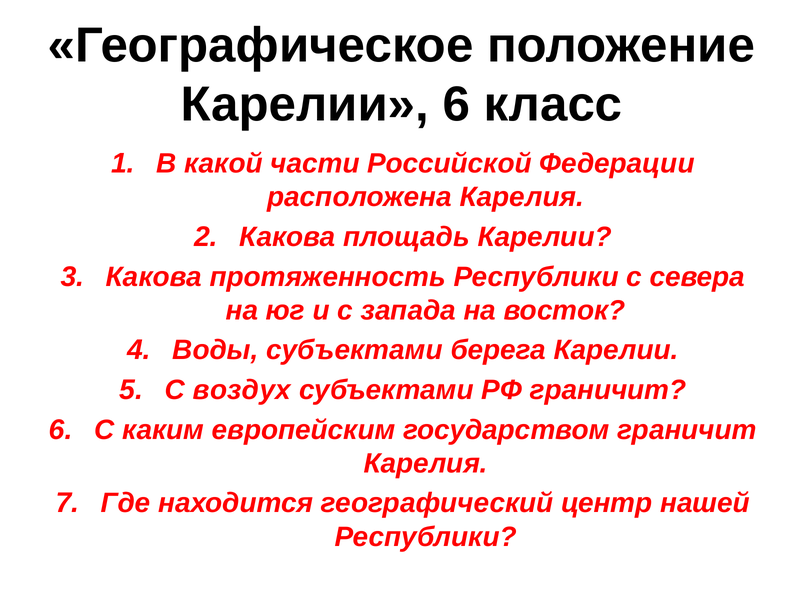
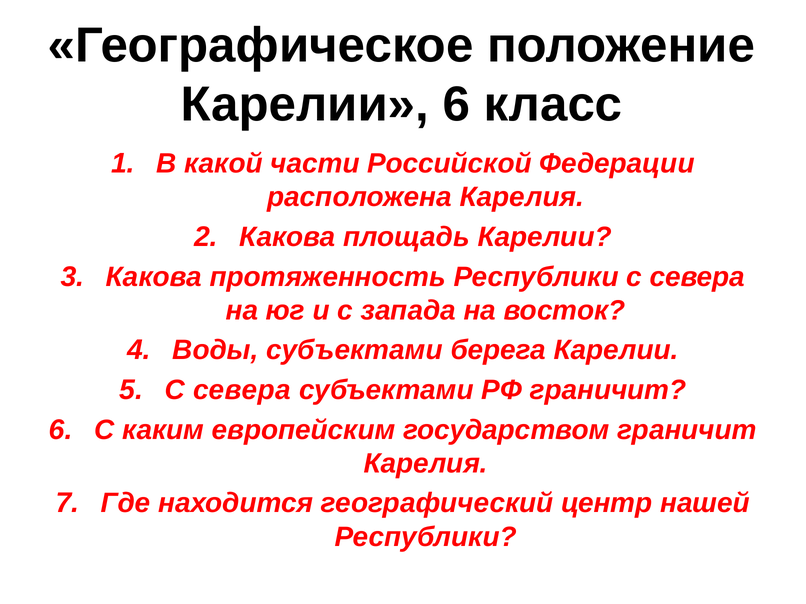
воздух: воздух -> севера (242, 390)
